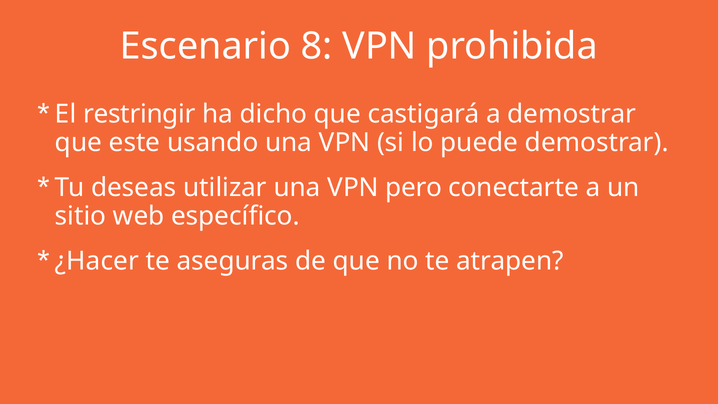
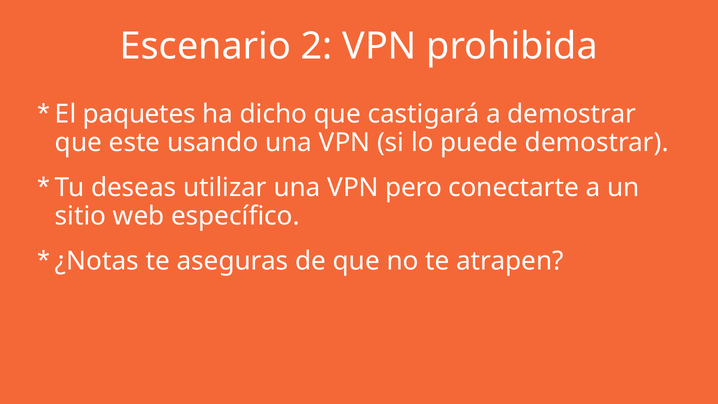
8: 8 -> 2 (317, 46)
restringir: restringir -> paquetes (139, 114)
¿Hacer: ¿Hacer -> ¿Notas (97, 261)
